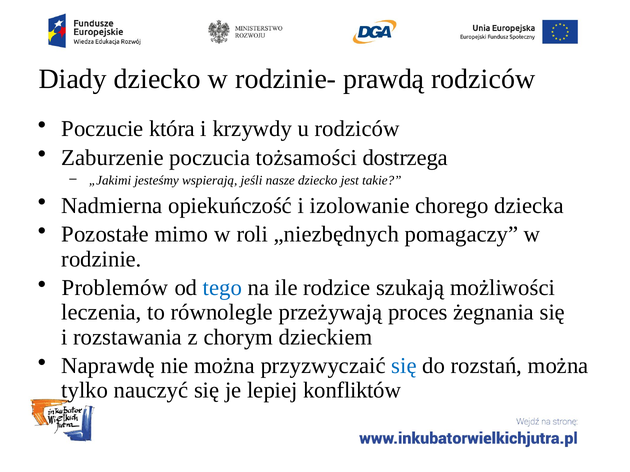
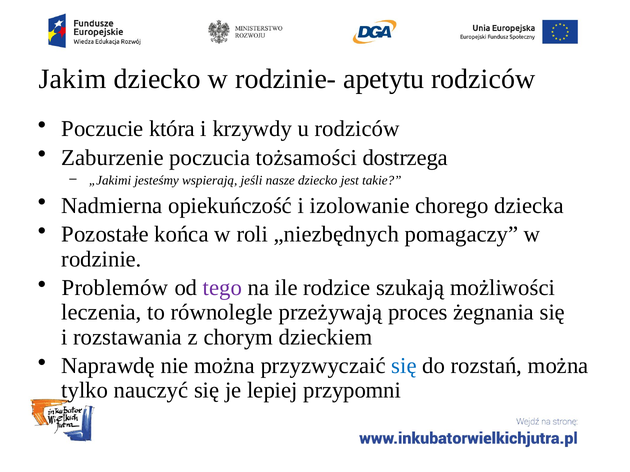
Diady: Diady -> Jakim (73, 79)
prawdą: prawdą -> apetytu (384, 79)
mimo: mimo -> końca (181, 235)
tego colour: blue -> purple (223, 288)
konfliktów: konfliktów -> przypomni (352, 391)
